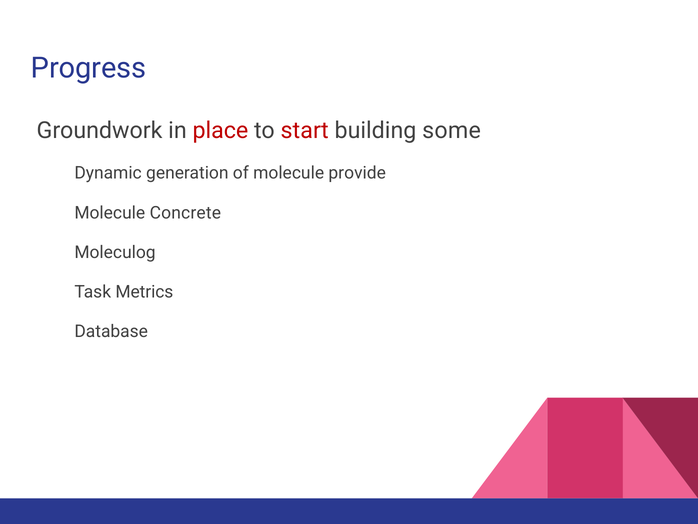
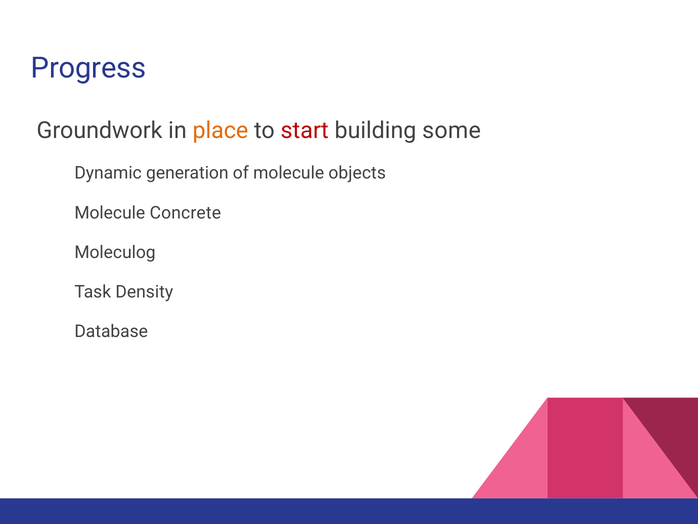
place colour: red -> orange (220, 130)
provide: provide -> objects (357, 173)
Metrics: Metrics -> Density (144, 292)
